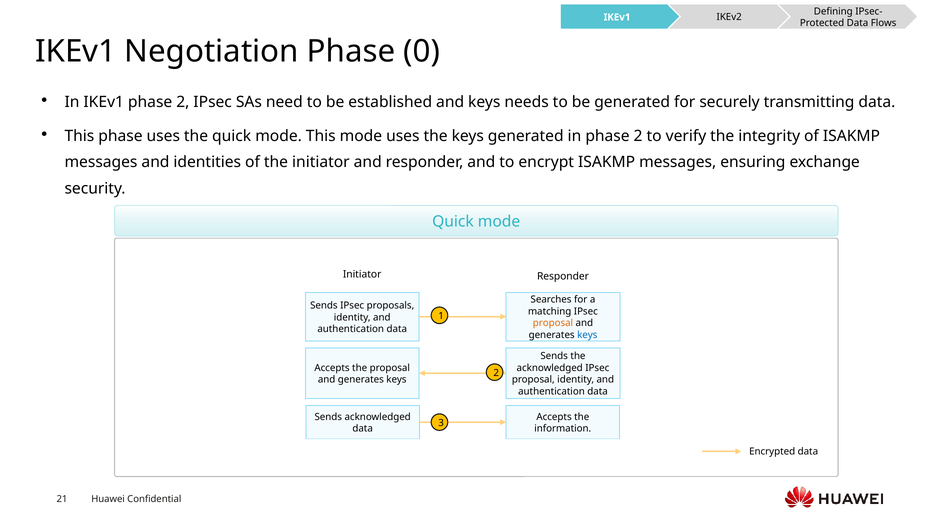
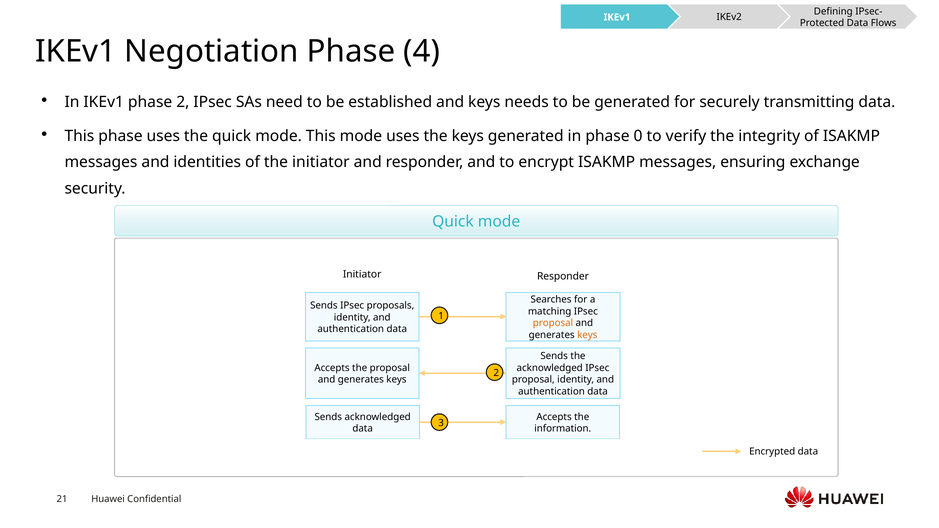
0: 0 -> 4 (422, 51)
in phase 2: 2 -> 0 (638, 136)
keys colour: blue -> orange (587, 335)
